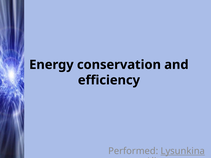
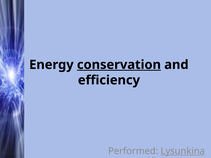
conservation underline: none -> present (119, 65)
